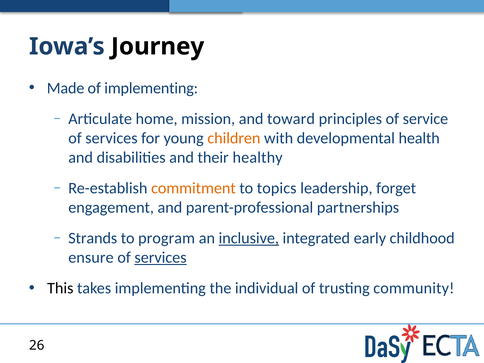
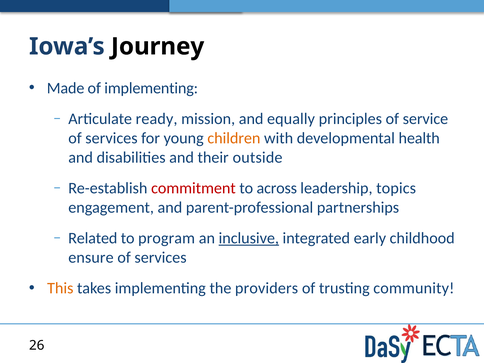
home: home -> ready (157, 119)
toward: toward -> equally (291, 119)
healthy: healthy -> outside (258, 158)
commitment colour: orange -> red (193, 188)
topics: topics -> across (277, 188)
forget: forget -> topics (396, 188)
Strands: Strands -> Related (93, 238)
services underline: present -> none (161, 258)
This colour: black -> orange (60, 288)
individual: individual -> providers (267, 288)
